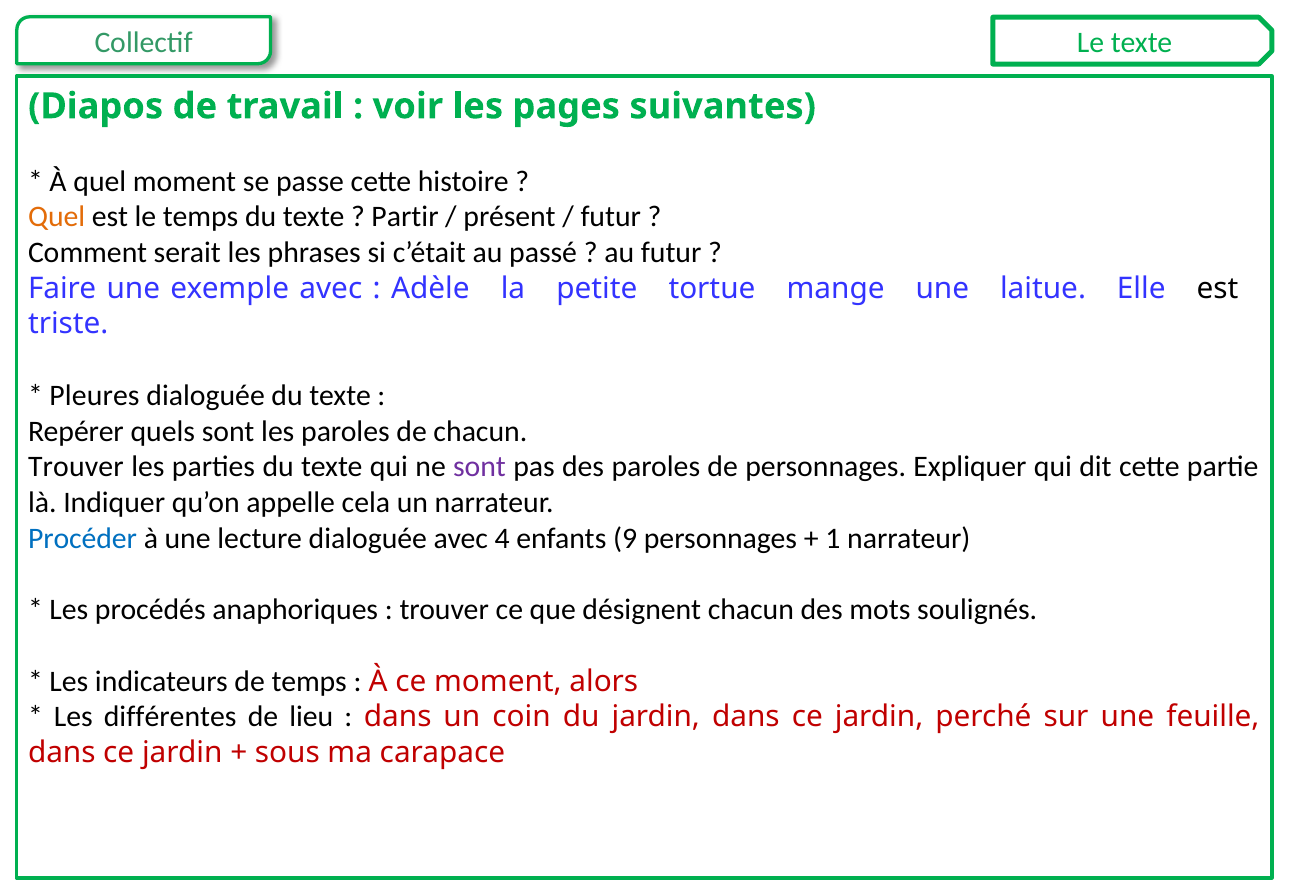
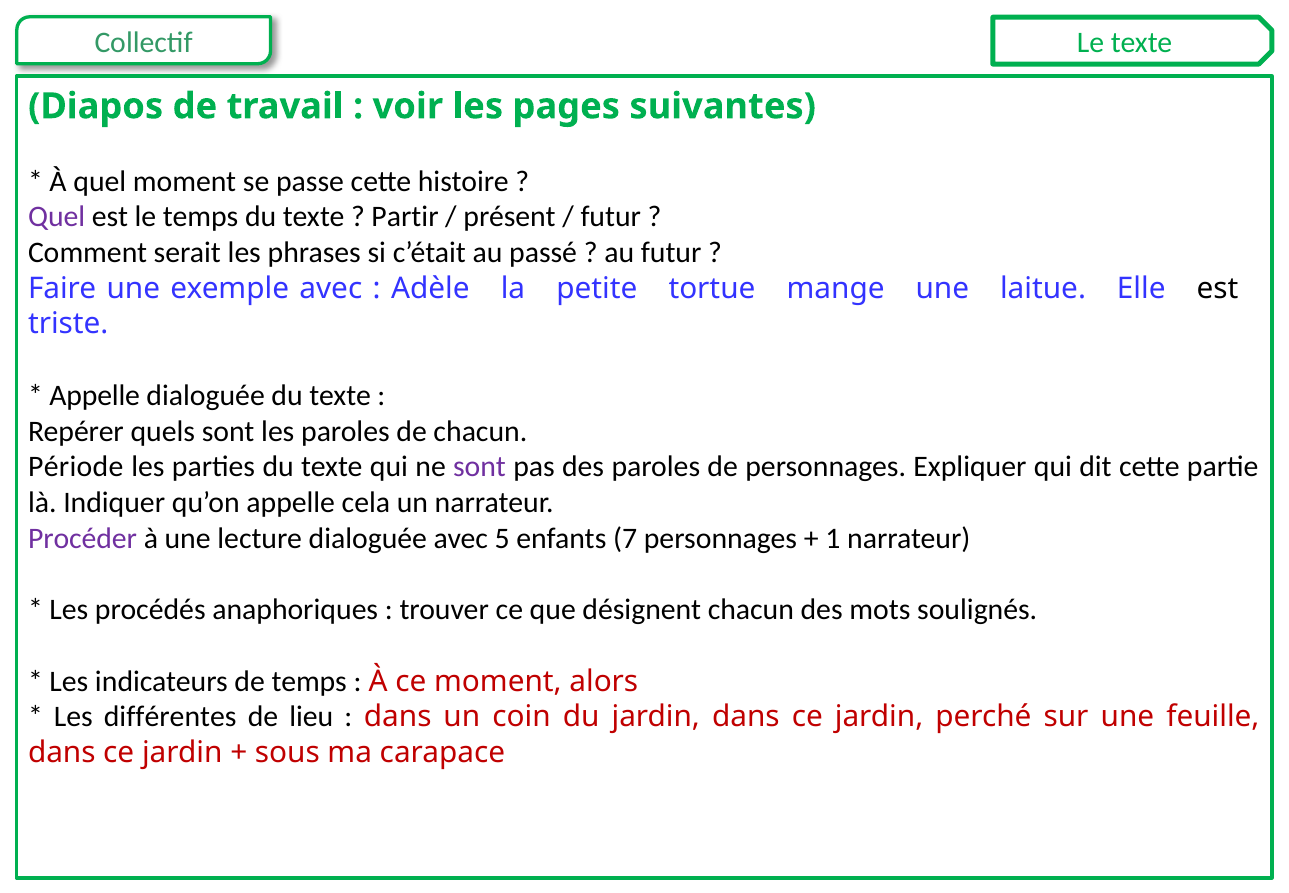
Quel colour: orange -> purple (57, 217)
Pleures: Pleures -> Appelle (95, 395)
Trouver: Trouver -> Période (76, 467)
Procéder colour: blue -> purple (83, 538)
4: 4 -> 5 (502, 538)
9: 9 -> 7 (625, 538)
